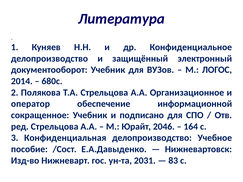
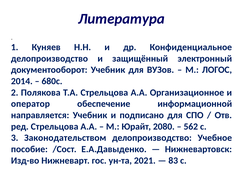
сокращенное: сокращенное -> направляется (40, 115)
2046: 2046 -> 2080 (164, 127)
164: 164 -> 562 (191, 127)
Конфиденциальная: Конфиденциальная -> Законодательством (65, 138)
2031: 2031 -> 2021 (145, 161)
